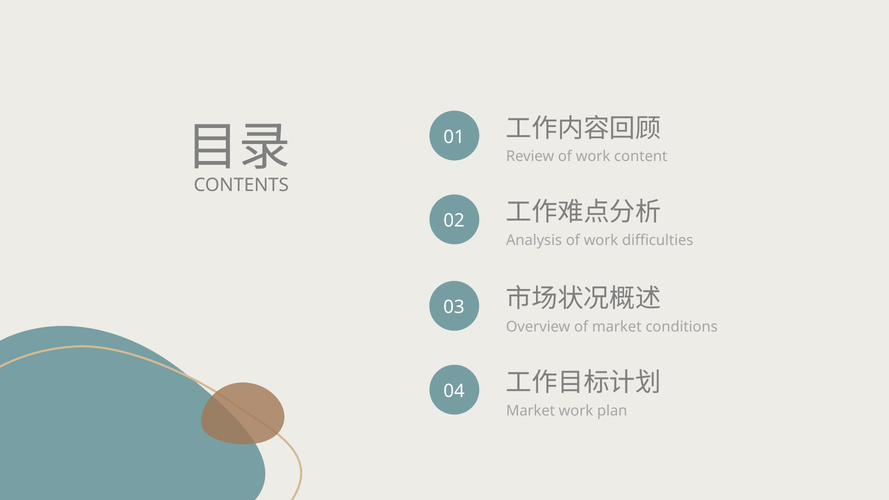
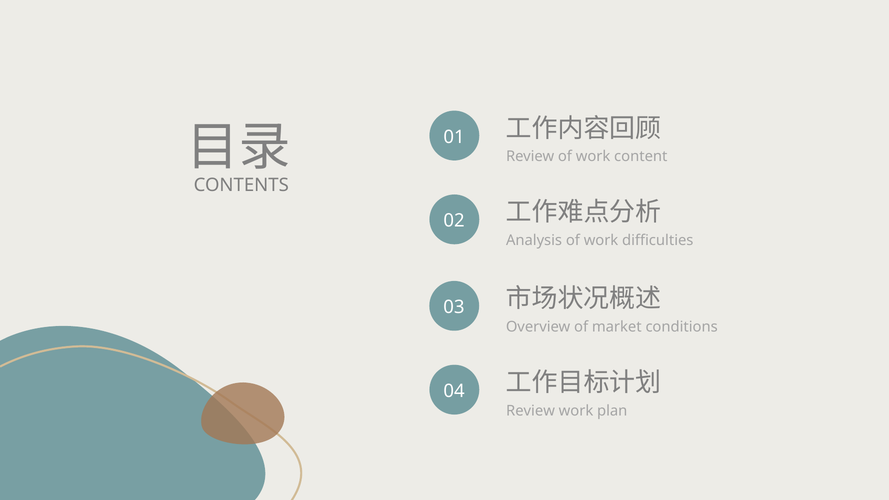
Market: Market -> Review (530, 411)
